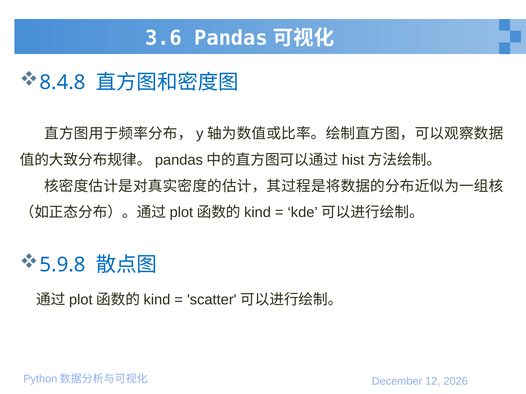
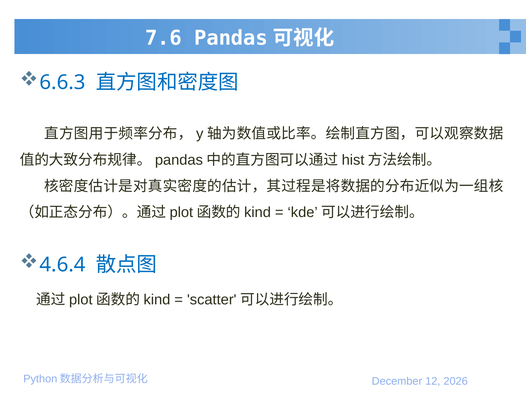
3.6: 3.6 -> 7.6 (163, 38)
8.4.8: 8.4.8 -> 6.6.3 (63, 83)
5.9.8: 5.9.8 -> 4.6.4 (63, 265)
